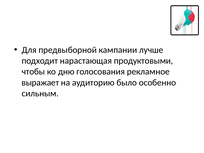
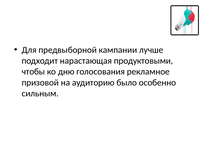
выражает: выражает -> призовой (40, 83)
